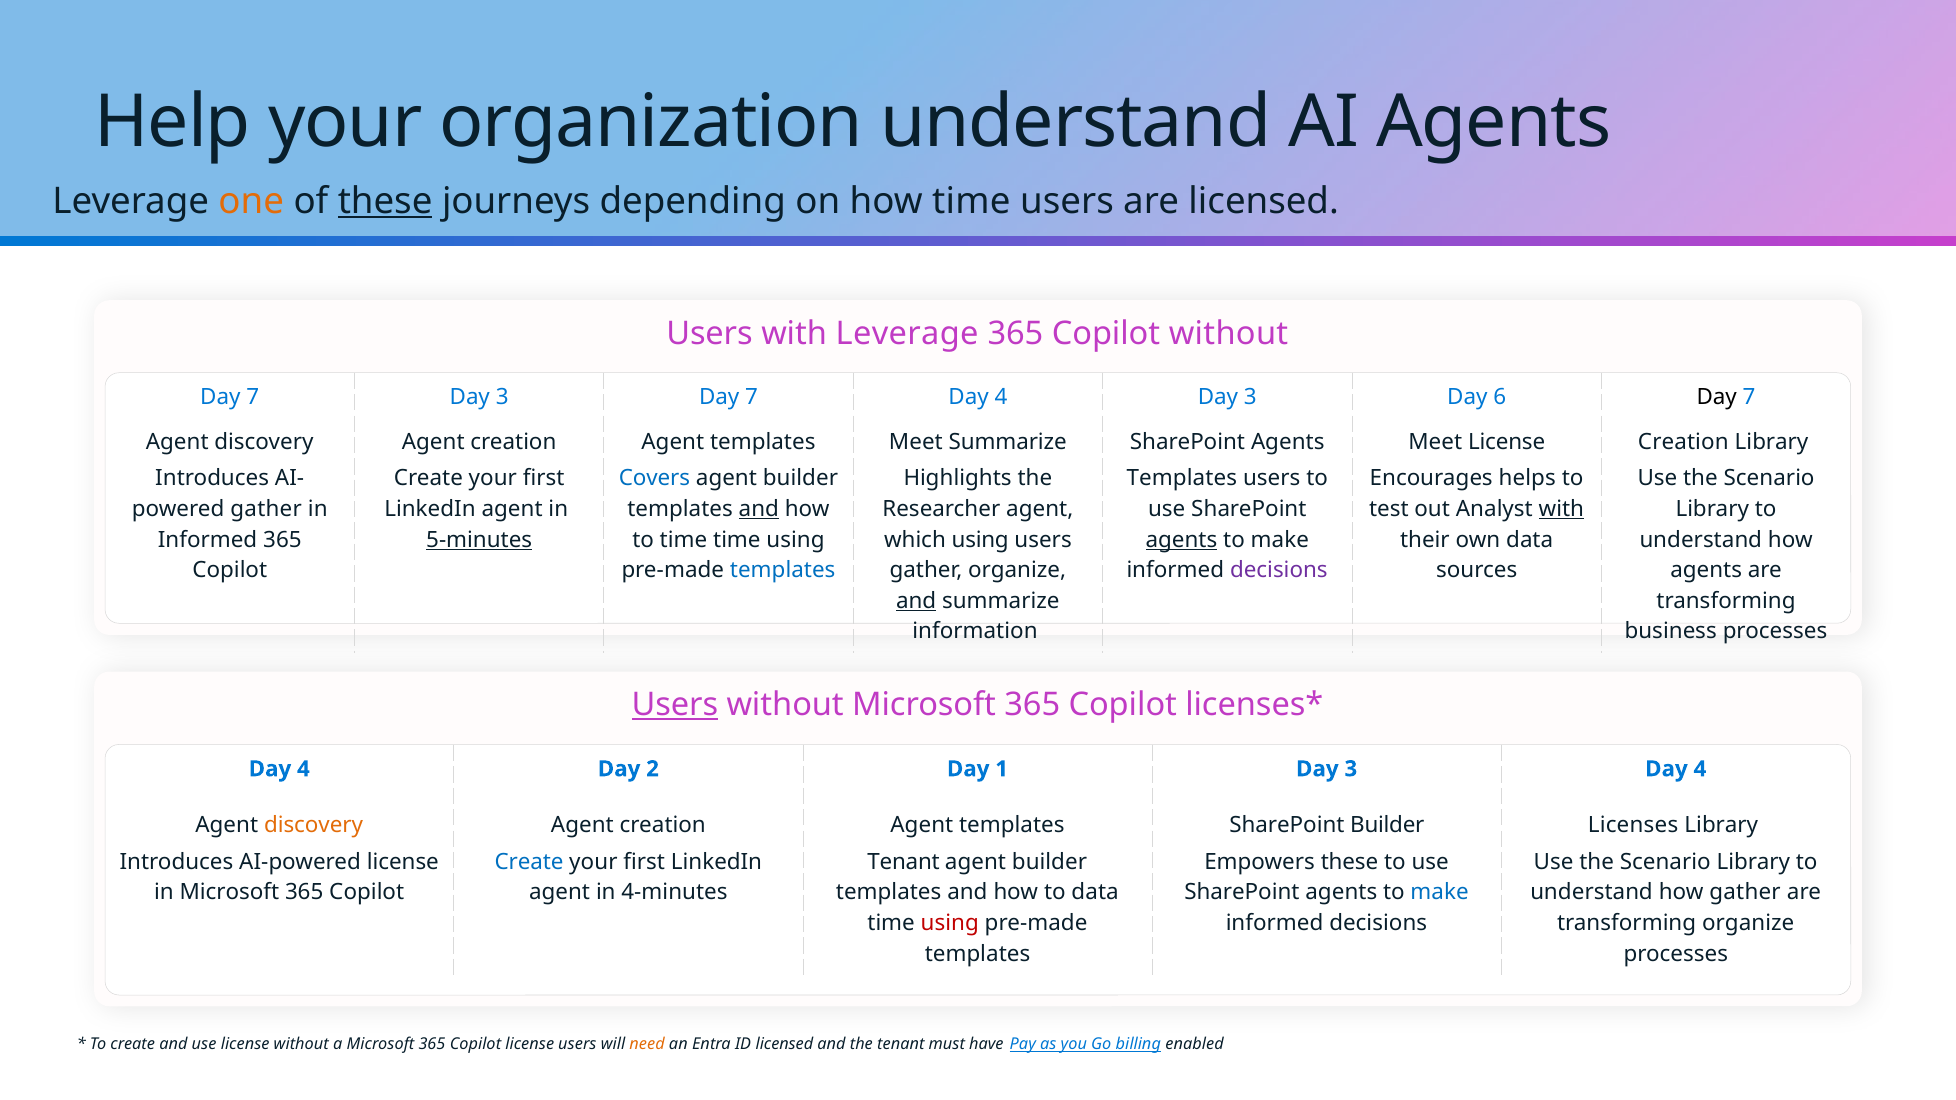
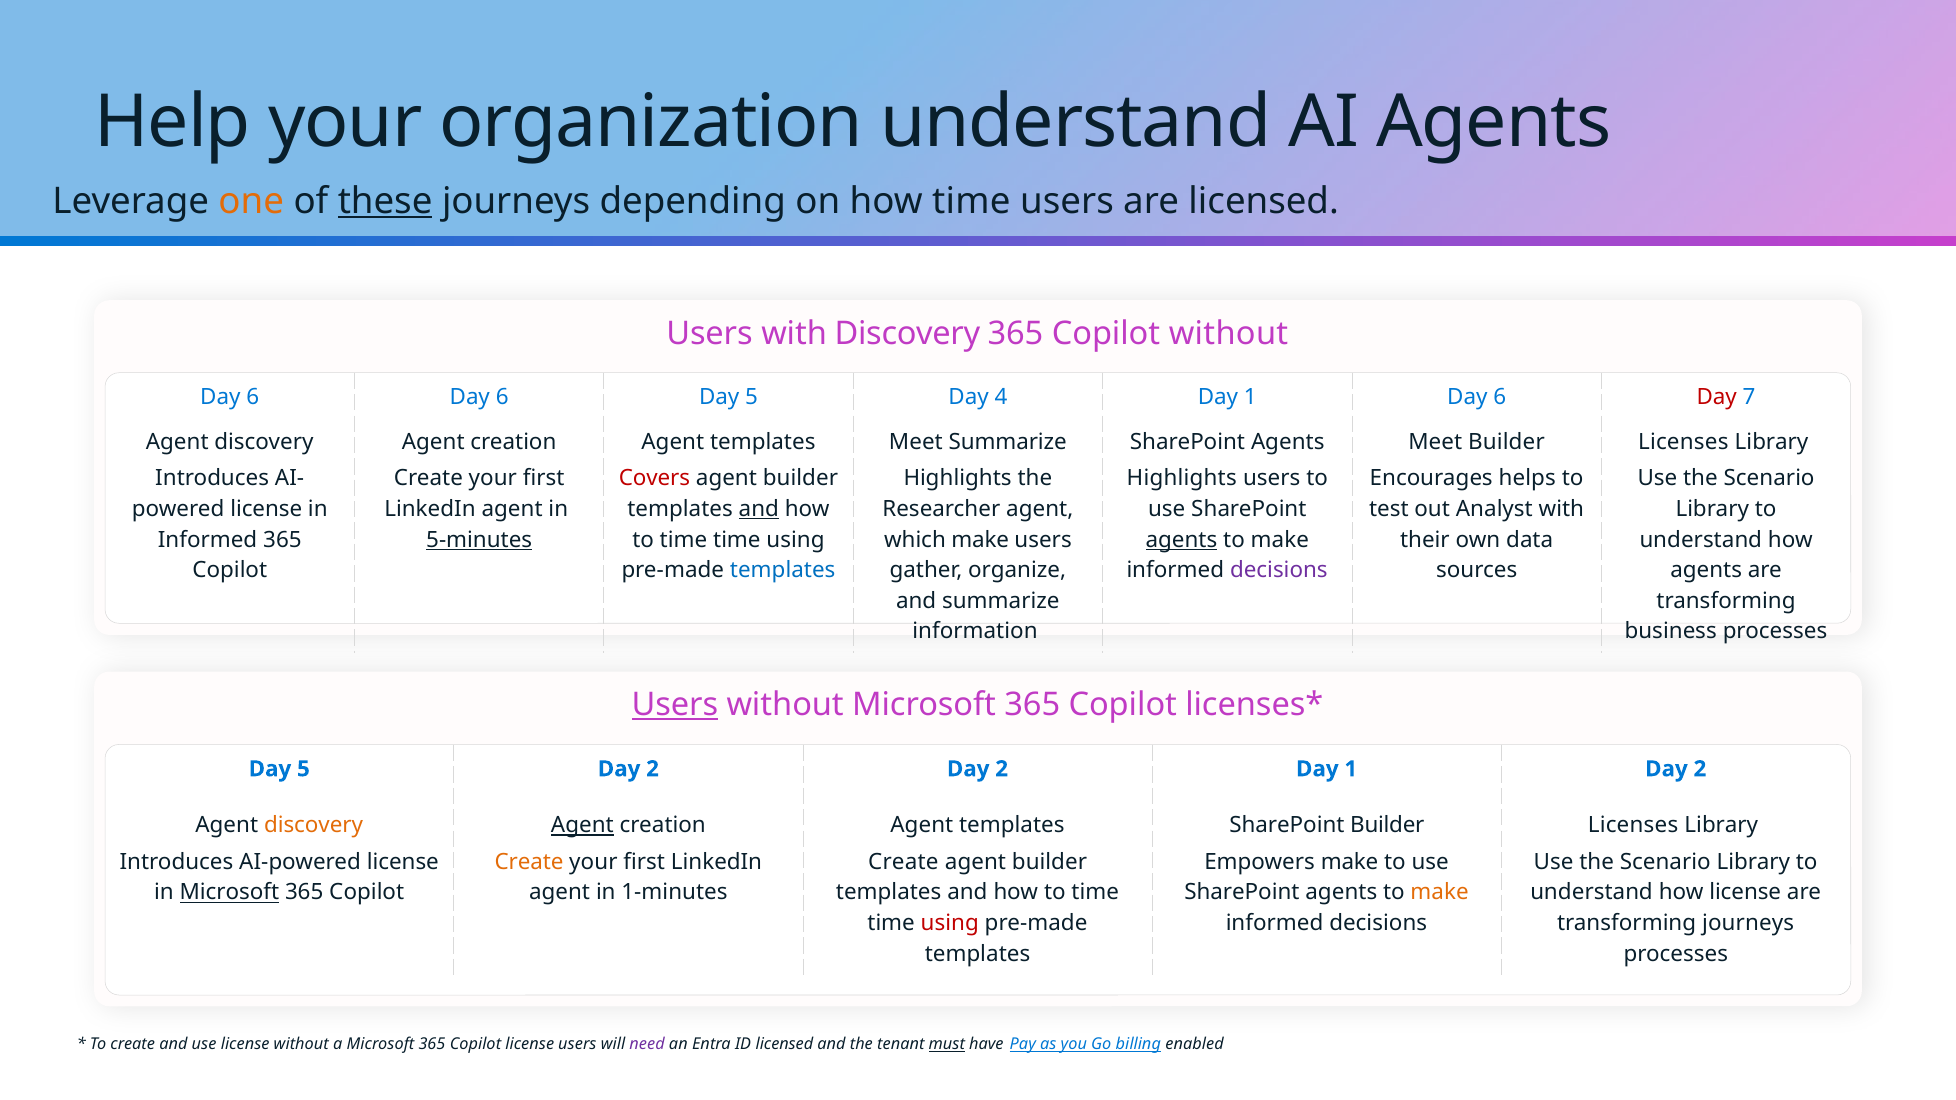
with Leverage: Leverage -> Discovery (907, 334)
7: 7 -> 6 (253, 397)
3: 3 -> 6 (502, 397)
7: 7 -> 5 (752, 397)
4 Day 3: 3 -> 1 (1250, 397)
Day colour: black -> red (1717, 397)
Meet License: License -> Builder (1506, 442)
Creation: Creation -> Licenses (1683, 442)
Covers colour: blue -> red (654, 479)
Templates: Templates -> Highlights (1182, 479)
gather: gather -> license (266, 509)
with underline: present -> none (1561, 509)
which using: using -> make (980, 540)
and underline: present -> none (916, 601)
4: 4 -> 5 (303, 769)
2 Day 1: 1 -> 2 (1002, 769)
3: 3 -> 1 (1351, 769)
4: 4 -> 2 (1700, 769)
Agent underline: none -> present (582, 826)
Create colour: blue -> orange (529, 862)
Tenant: Tenant -> Create (903, 862)
Empowers these: these -> make (1350, 862)
Microsoft underline: none -> present (229, 893)
4-minutes: 4-minutes -> 1-minutes (674, 893)
data: data -> time (1095, 893)
make colour: blue -> orange (1440, 893)
how gather: gather -> license (1745, 893)
transforming organize: organize -> journeys (1748, 923)
need colour: orange -> purple (647, 1045)
must underline: none -> present (947, 1045)
